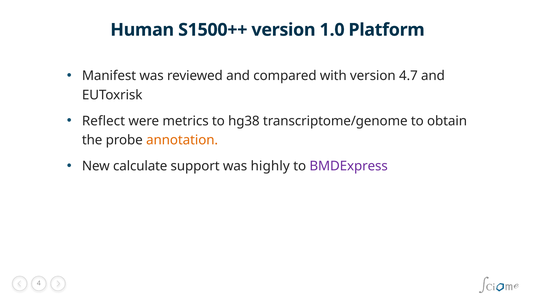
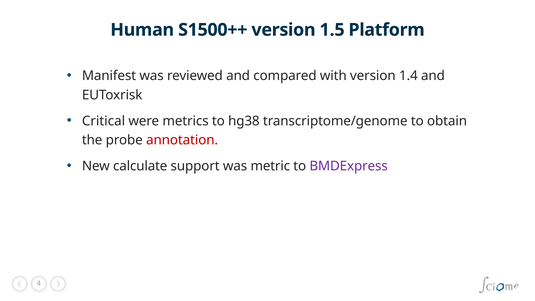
1.0: 1.0 -> 1.5 (332, 30)
4.7: 4.7 -> 1.4 (408, 76)
Reflect: Reflect -> Critical (104, 121)
annotation colour: orange -> red (182, 140)
highly: highly -> metric (270, 166)
